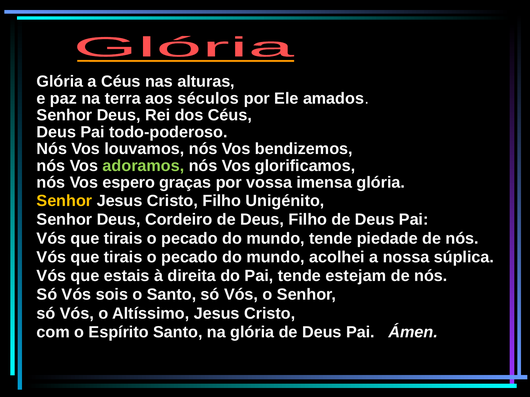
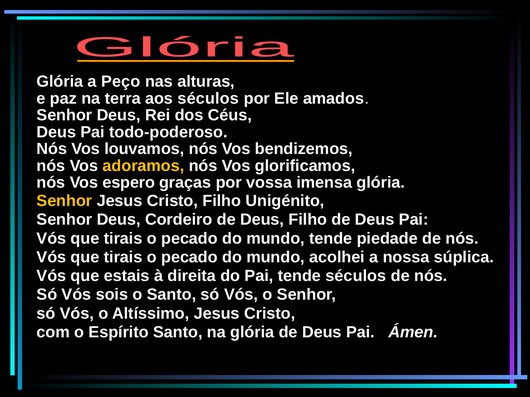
a Céus: Céus -> Peço (121, 82)
adoramos colour: light green -> yellow (143, 166)
tende estejam: estejam -> séculos (356, 276)
